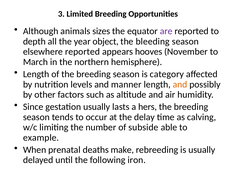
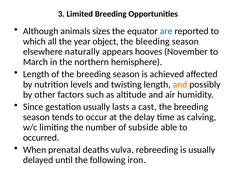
are colour: purple -> blue (166, 31)
depth: depth -> which (34, 41)
elsewhere reported: reported -> naturally (82, 52)
category: category -> achieved (167, 74)
manner: manner -> twisting (126, 84)
hers: hers -> cast (147, 107)
example: example -> occurred (41, 138)
make: make -> vulva (122, 150)
